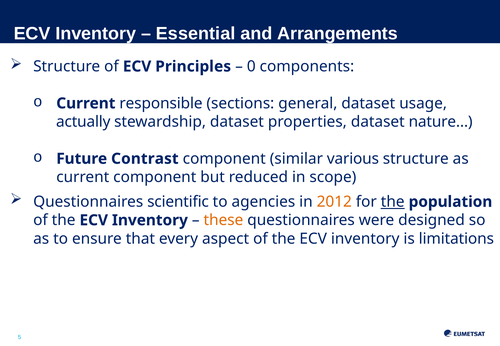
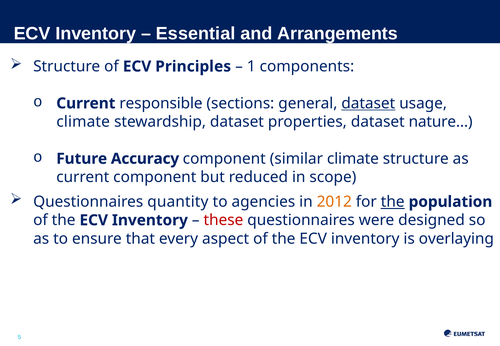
0: 0 -> 1 (251, 66)
dataset underline: none -> present (368, 103)
actually: actually -> climate (83, 122)
Contrast: Contrast -> Accuracy (145, 159)
similar various: various -> climate (353, 159)
scientific: scientific -> quantity (178, 202)
these colour: orange -> red (223, 220)
limitations: limitations -> overlaying (456, 239)
